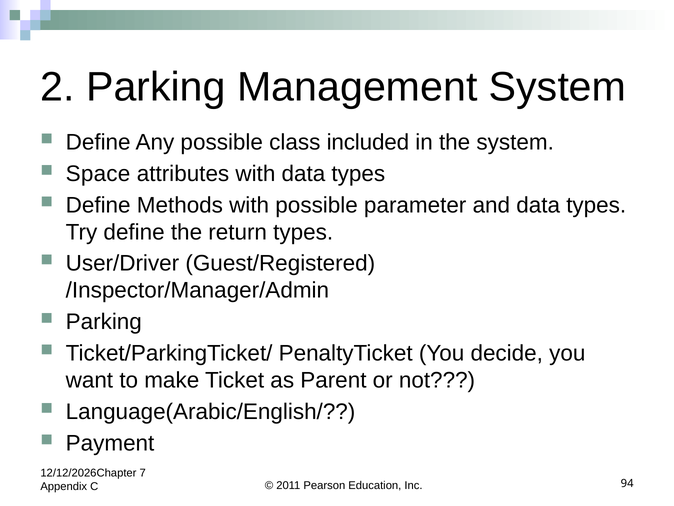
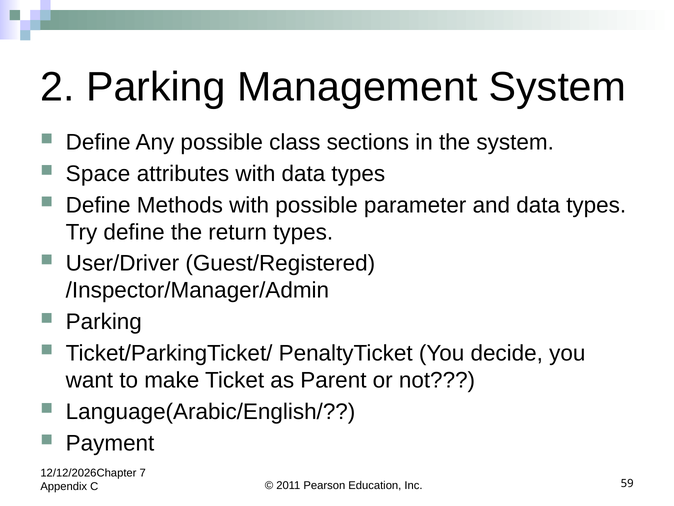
included: included -> sections (368, 142)
94: 94 -> 59 (627, 483)
